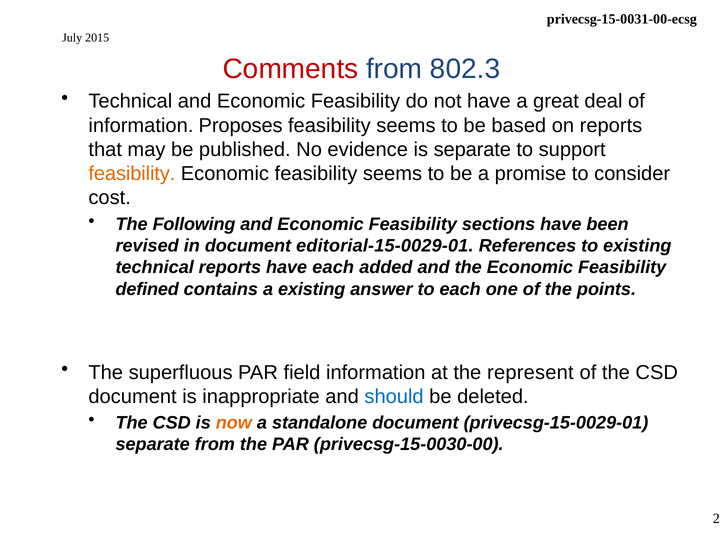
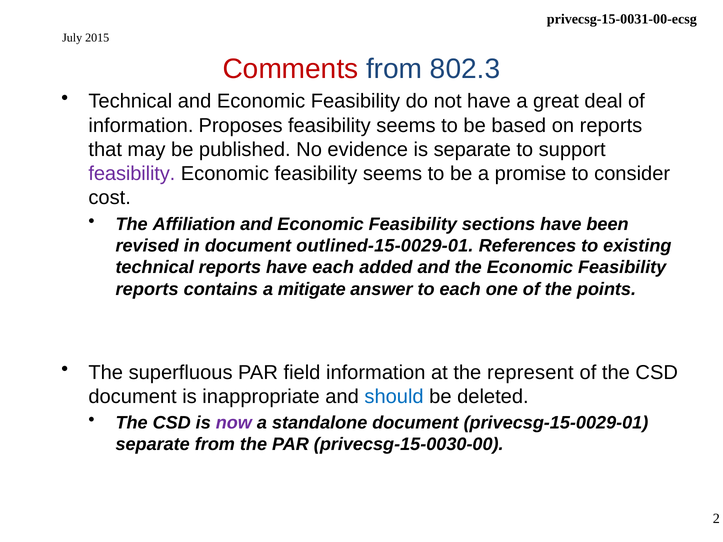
feasibility colour: orange -> purple (132, 174)
Following: Following -> Affiliation (194, 224)
editorial-15-0029-01: editorial-15-0029-01 -> outlined-15-0029-01 (385, 246)
defined: defined -> reports (147, 289)
a existing: existing -> mitigate (312, 289)
now colour: orange -> purple (234, 423)
